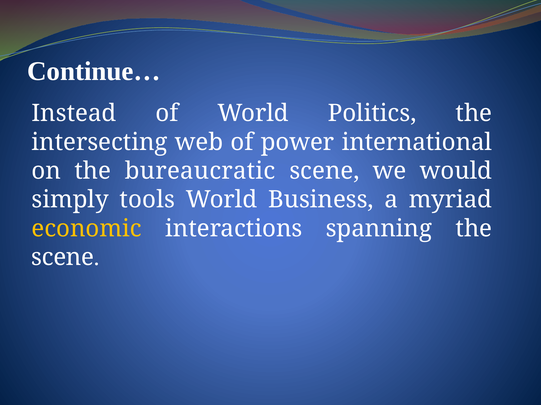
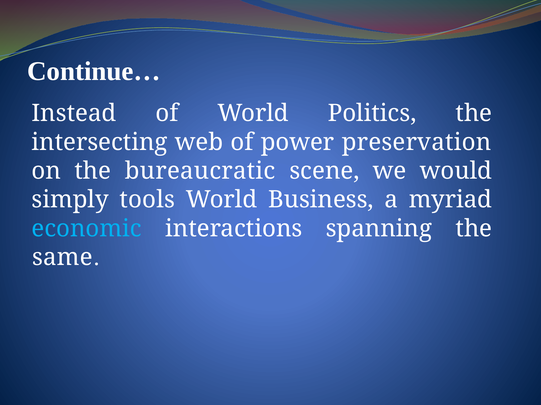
international: international -> preservation (417, 142)
economic colour: yellow -> light blue (87, 229)
scene: scene -> same (62, 258)
